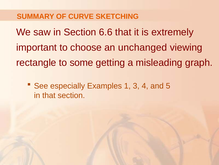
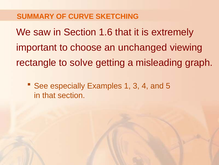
6.6: 6.6 -> 1.6 (106, 32)
some: some -> solve (81, 62)
